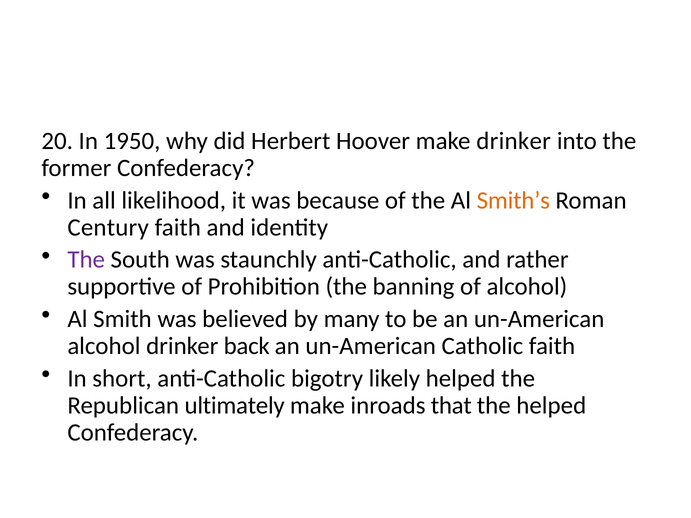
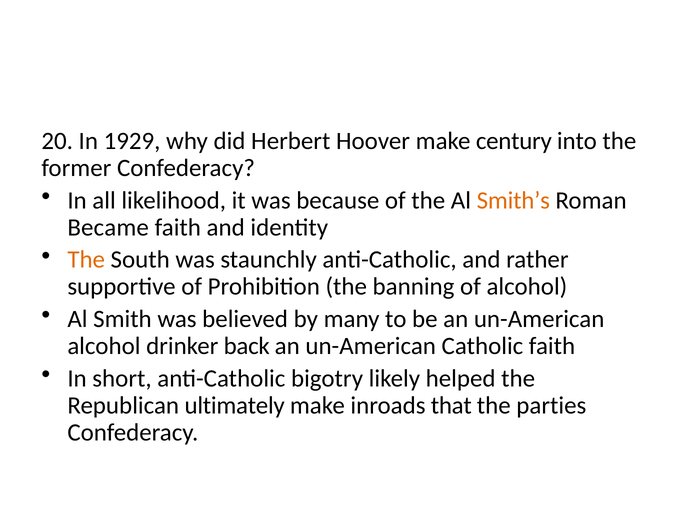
1950: 1950 -> 1929 (132, 141)
make drinker: drinker -> century (514, 141)
Century: Century -> Became (108, 227)
The colour: purple -> orange (86, 260)
the helped: helped -> parties (551, 406)
